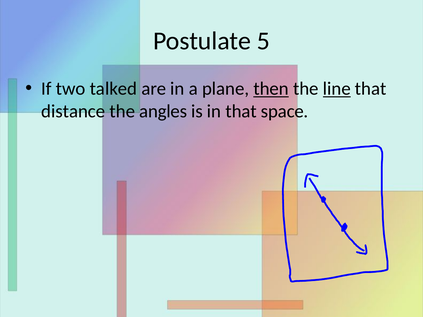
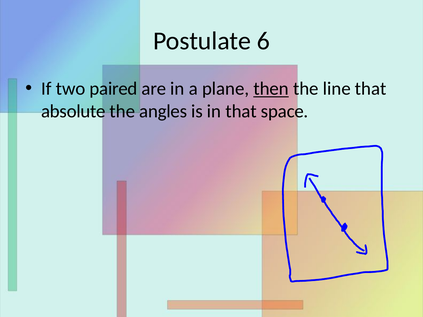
5: 5 -> 6 (263, 41)
talked: talked -> paired (114, 89)
line underline: present -> none (337, 89)
distance: distance -> absolute (73, 111)
